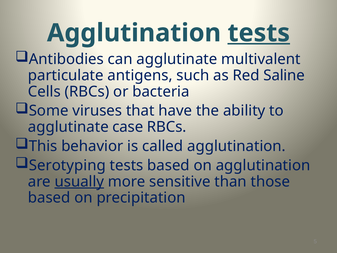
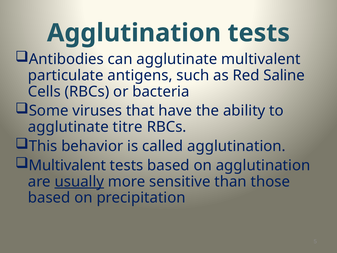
tests underline: present -> none (259, 33)
case: case -> titre (128, 127)
Serotyping: Serotyping -> Multivalent (67, 165)
